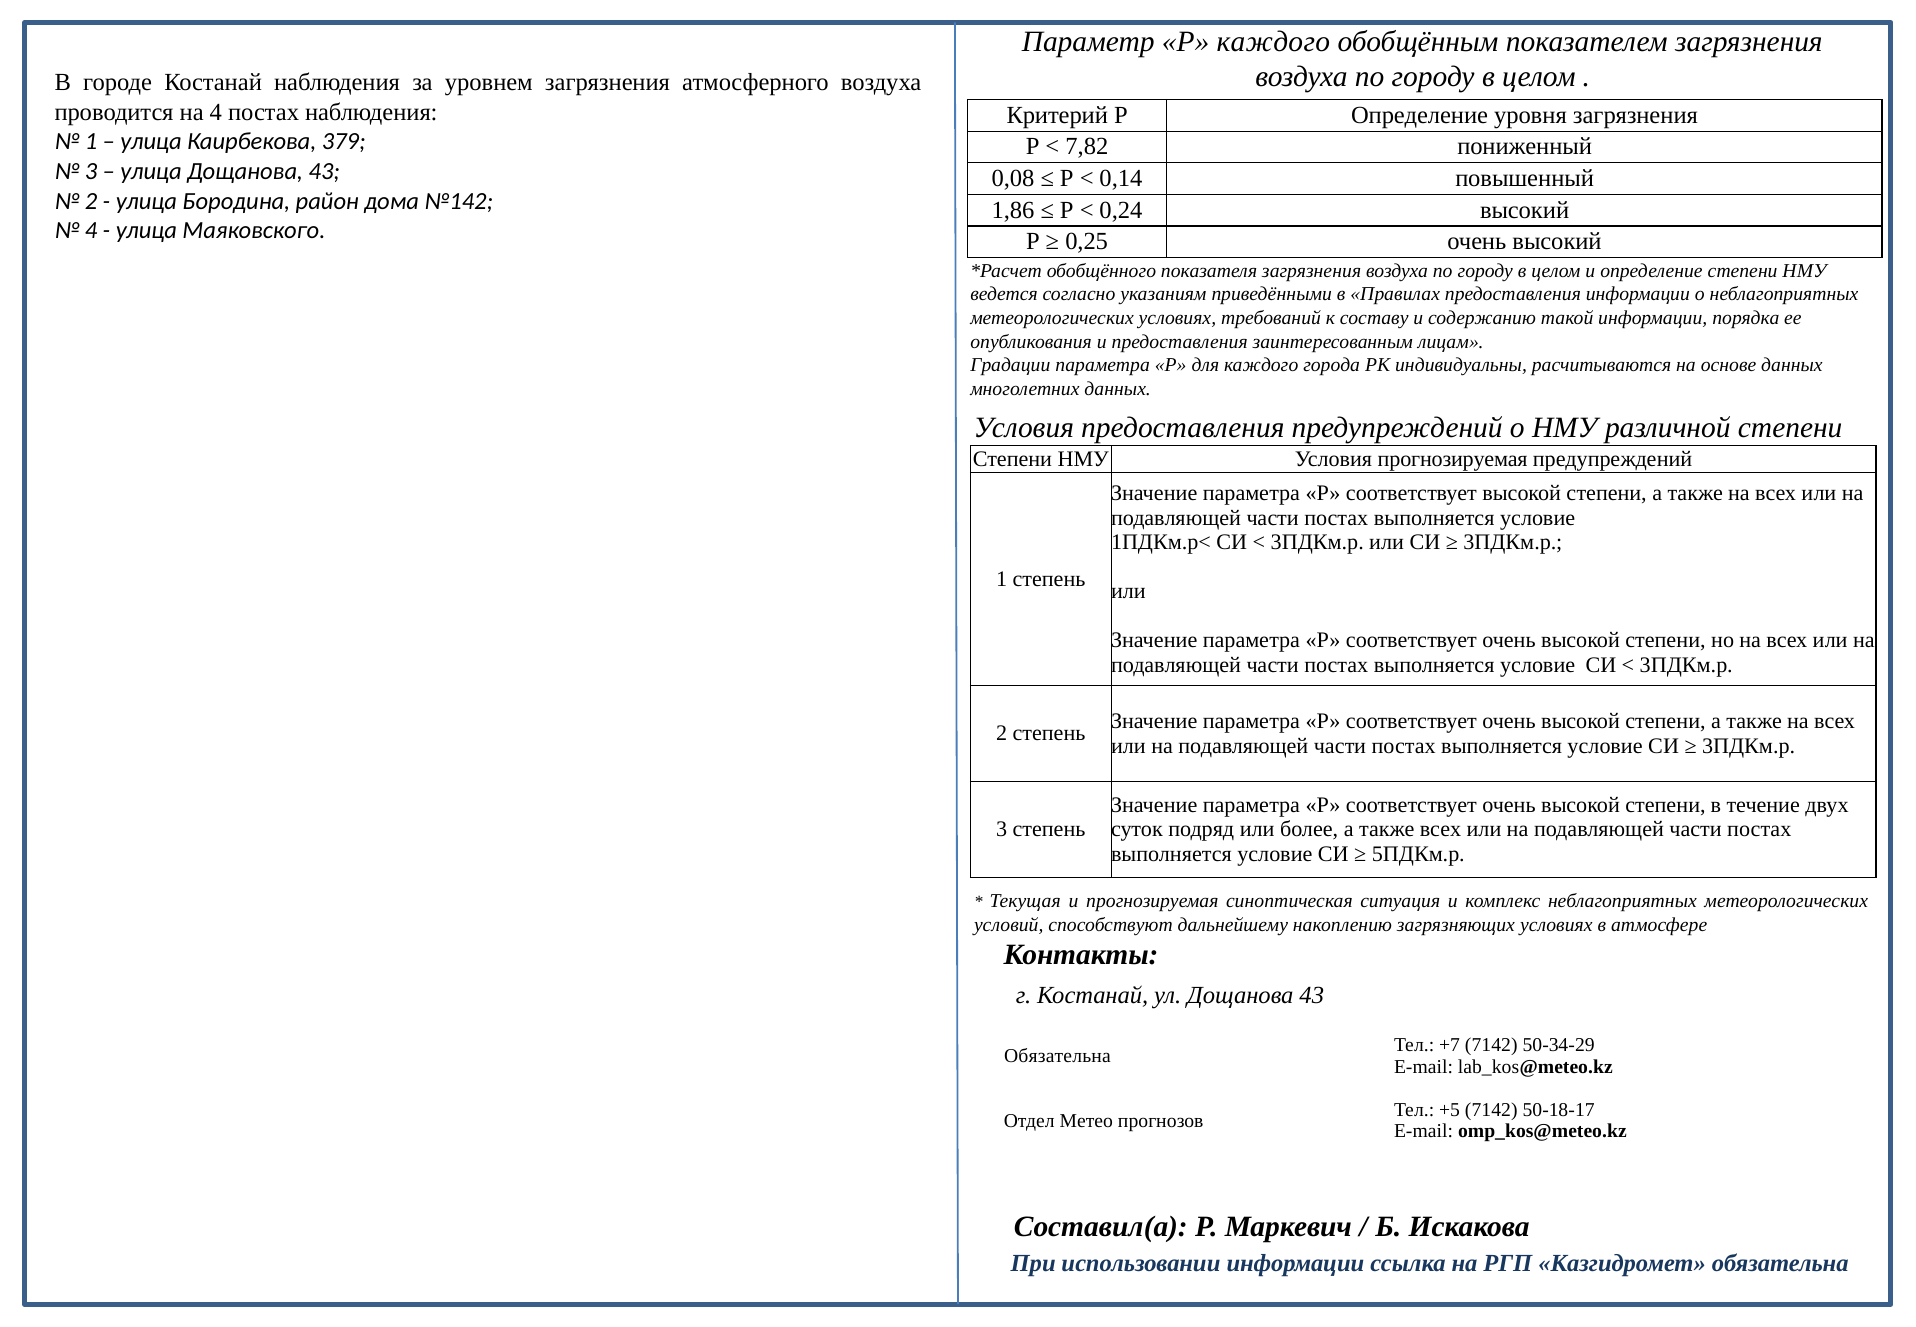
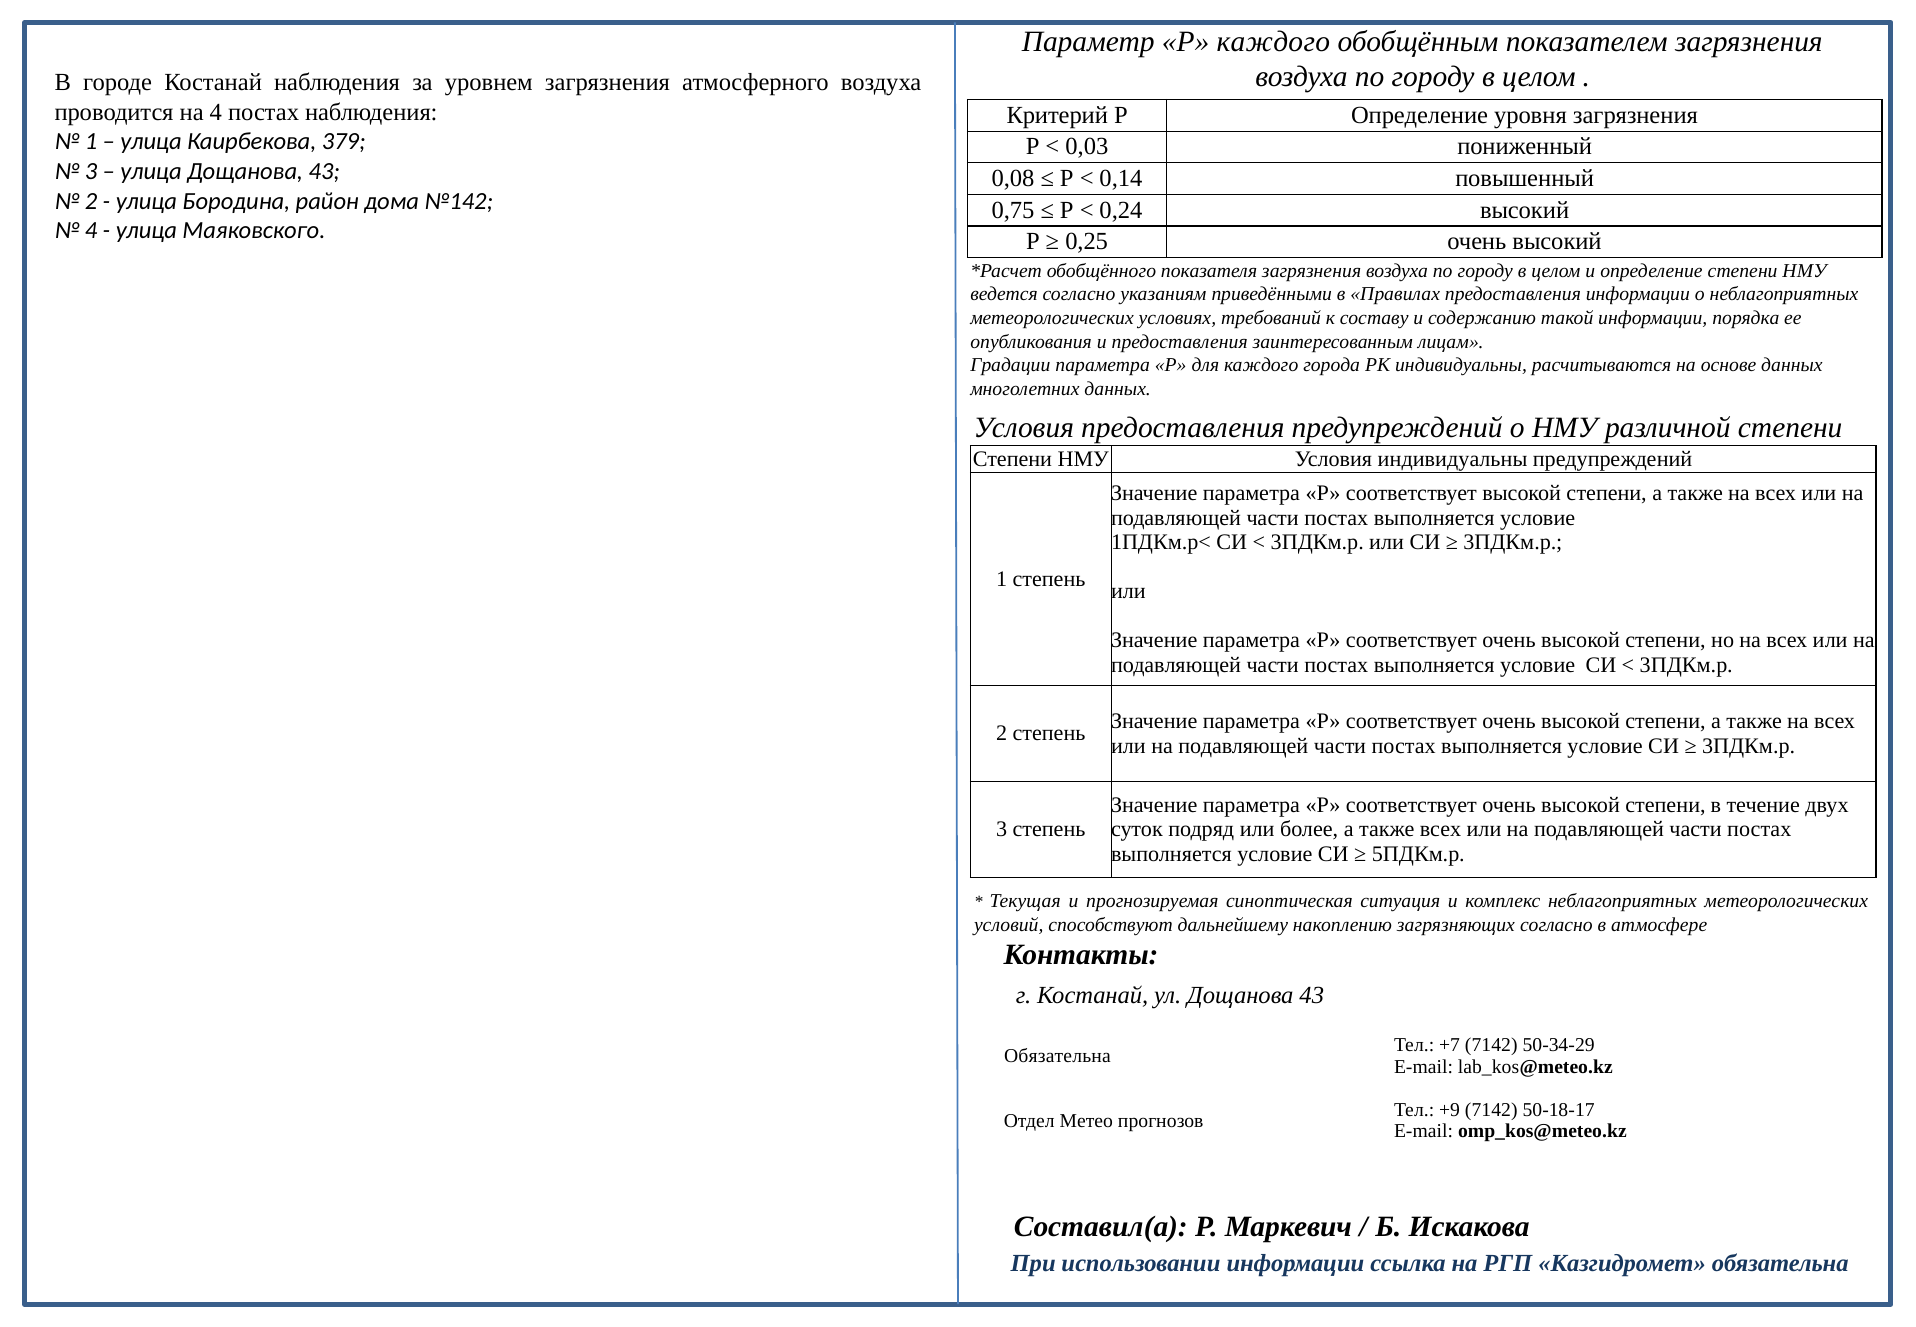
7,82: 7,82 -> 0,03 (1087, 147)
1,86: 1,86 -> 0,75 (1013, 210)
Условия прогнозируемая: прогнозируемая -> индивидуальны (1453, 459)
загрязняющих условиях: условиях -> согласно (1556, 924)
+5: +5 -> +9 (1450, 1109)
